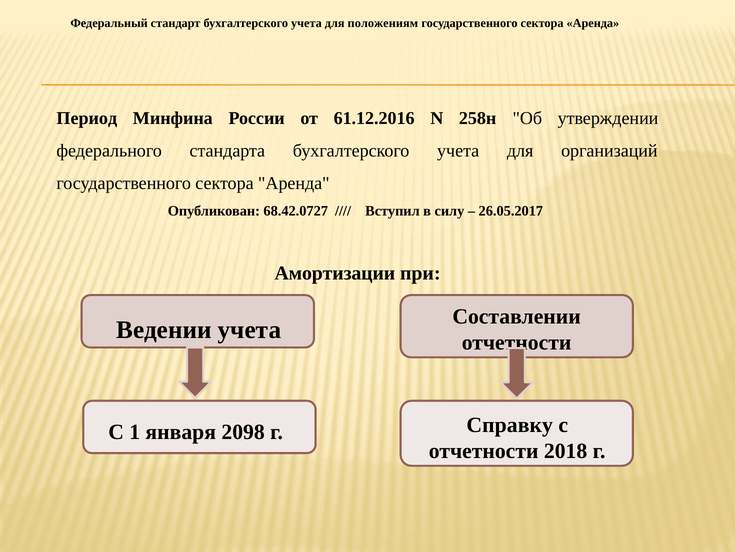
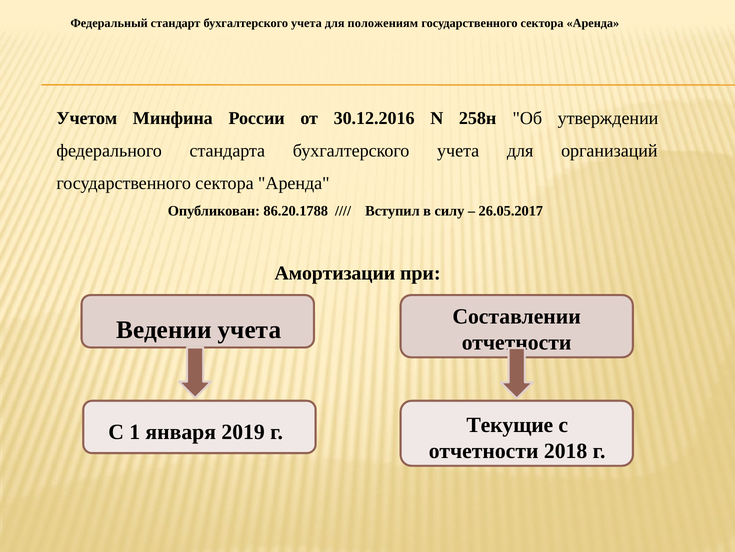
Период: Период -> Учетом (87, 118)
61.12.2016: 61.12.2016 -> 30.12.2016 (374, 118)
68.42.0727: 68.42.0727 -> 86.20.1788 (296, 211)
2098: 2098 -> 2019 (243, 431)
Справку: Справку -> Текущие (510, 424)
